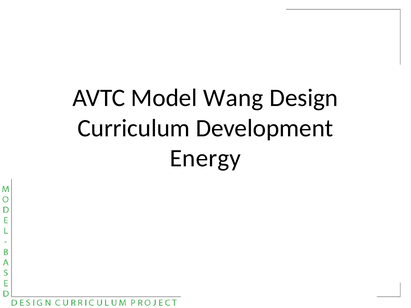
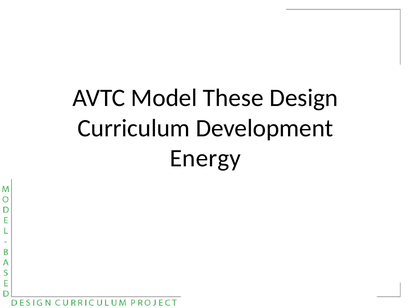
Wang: Wang -> These (233, 98)
